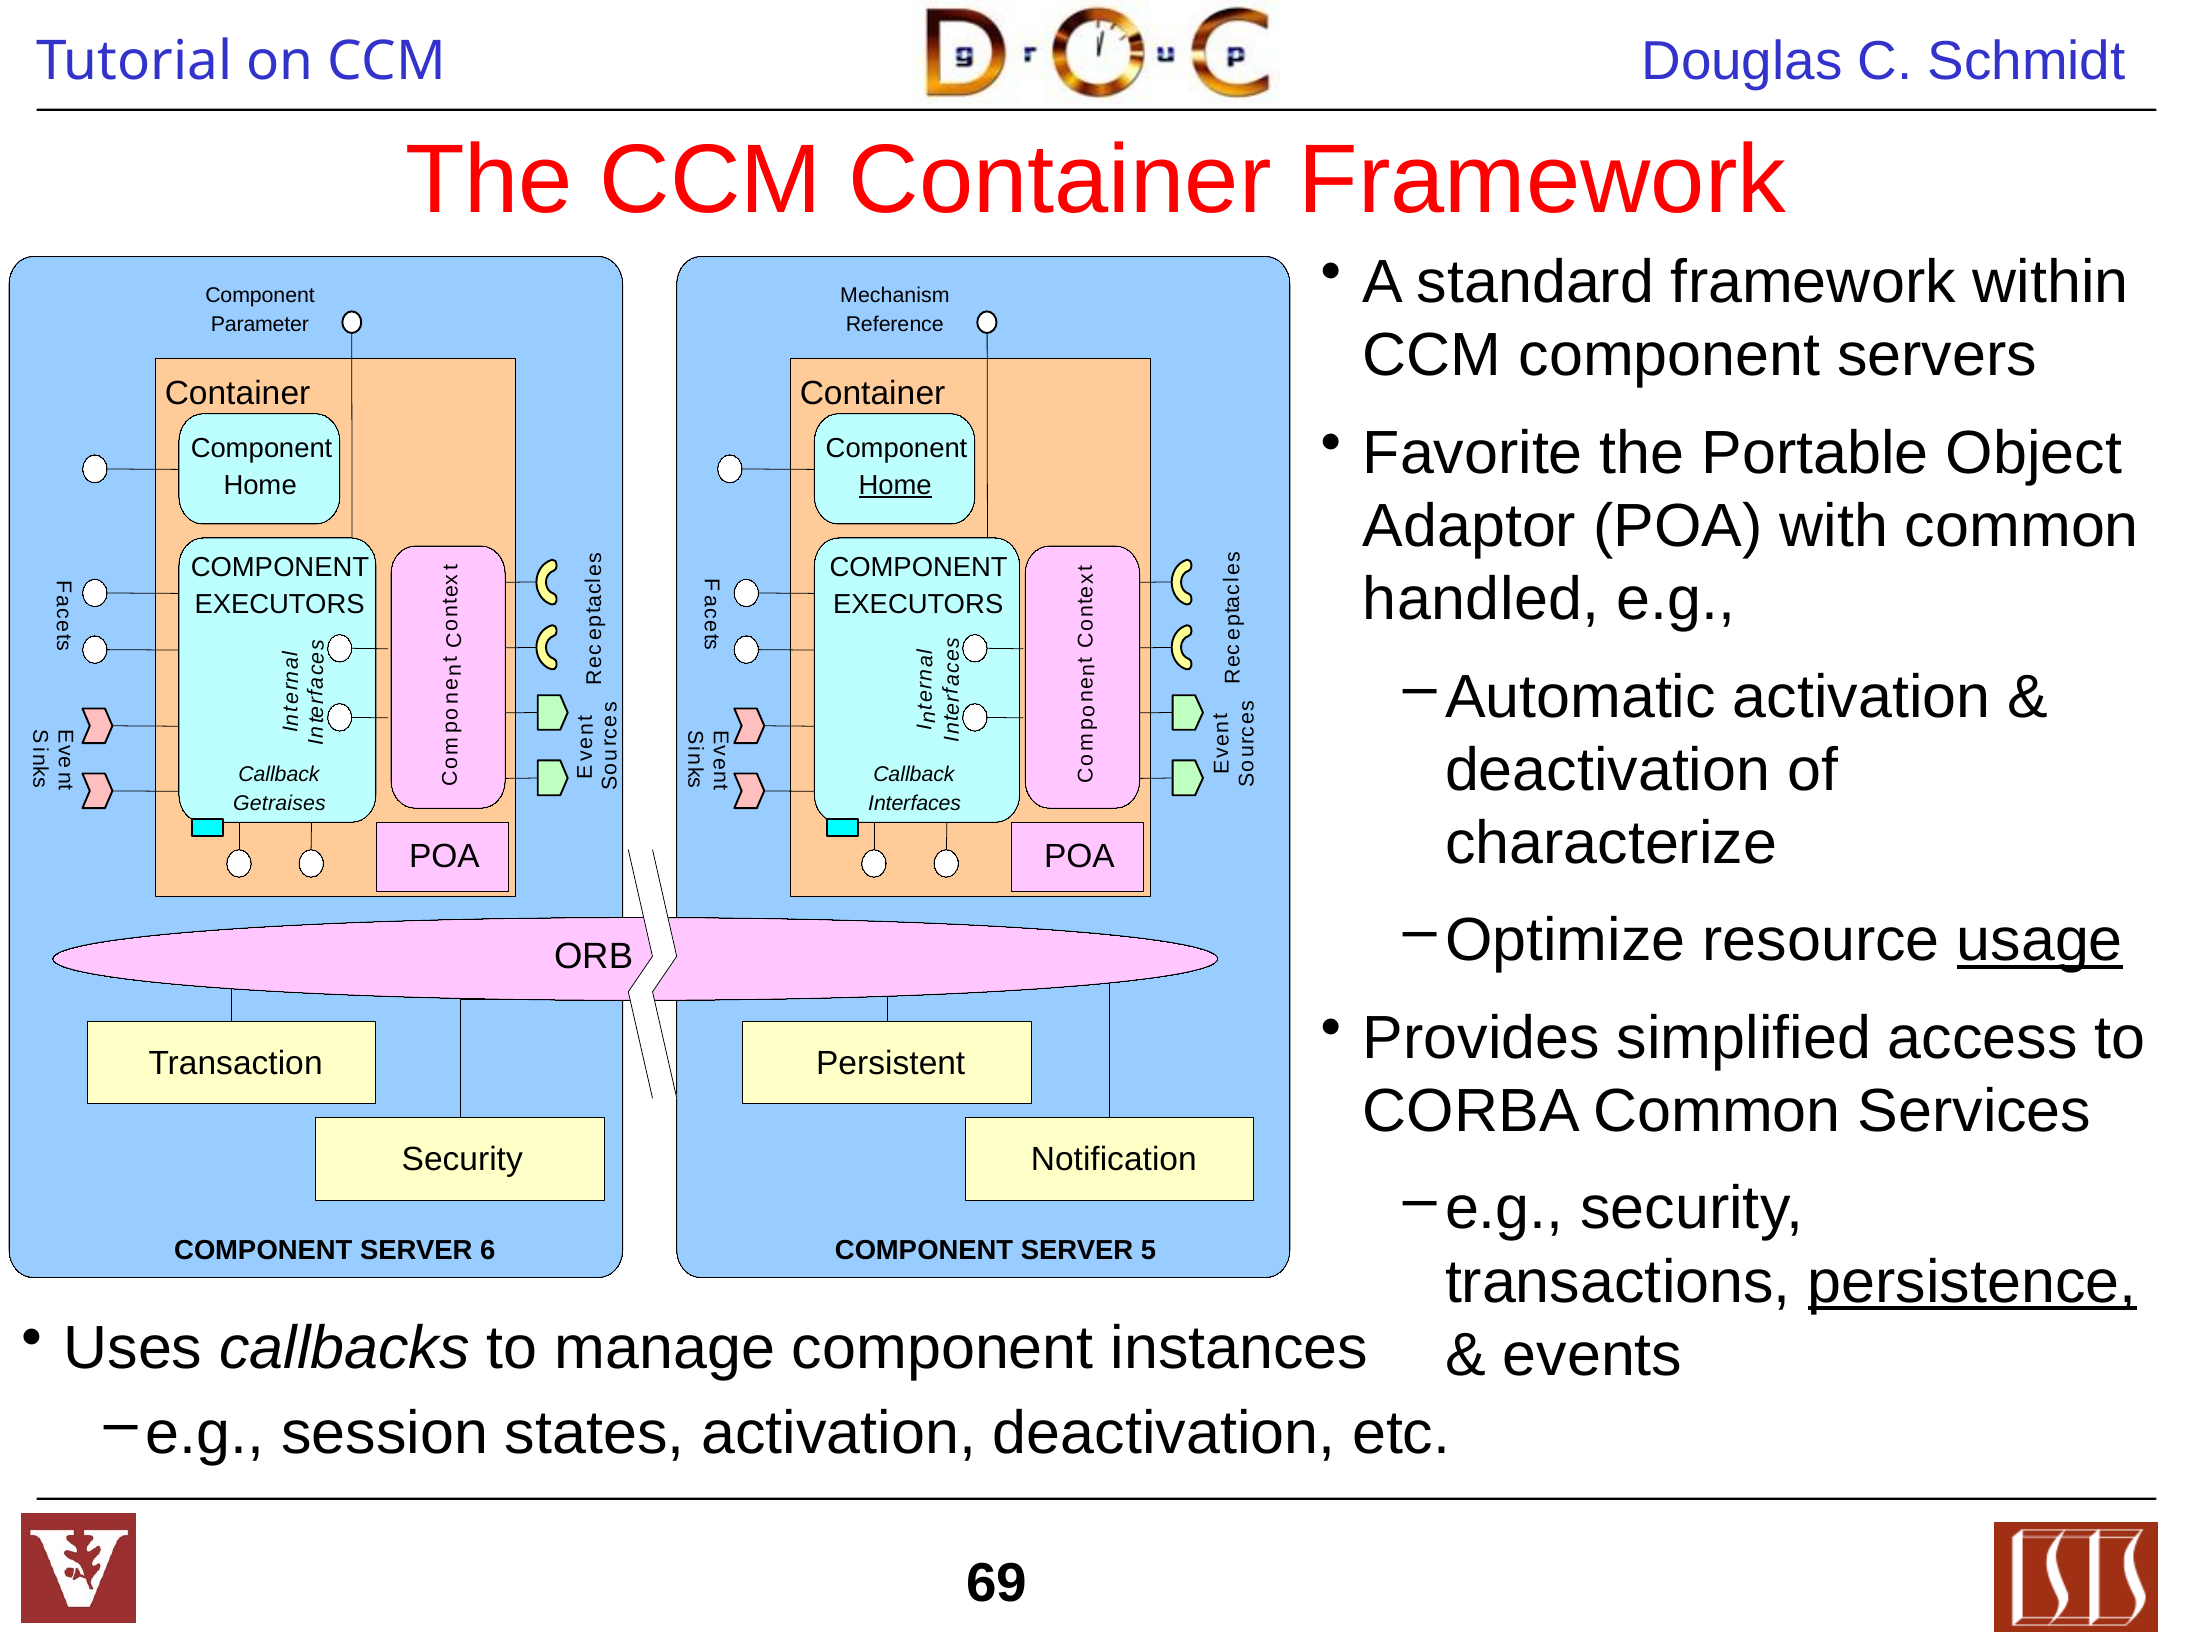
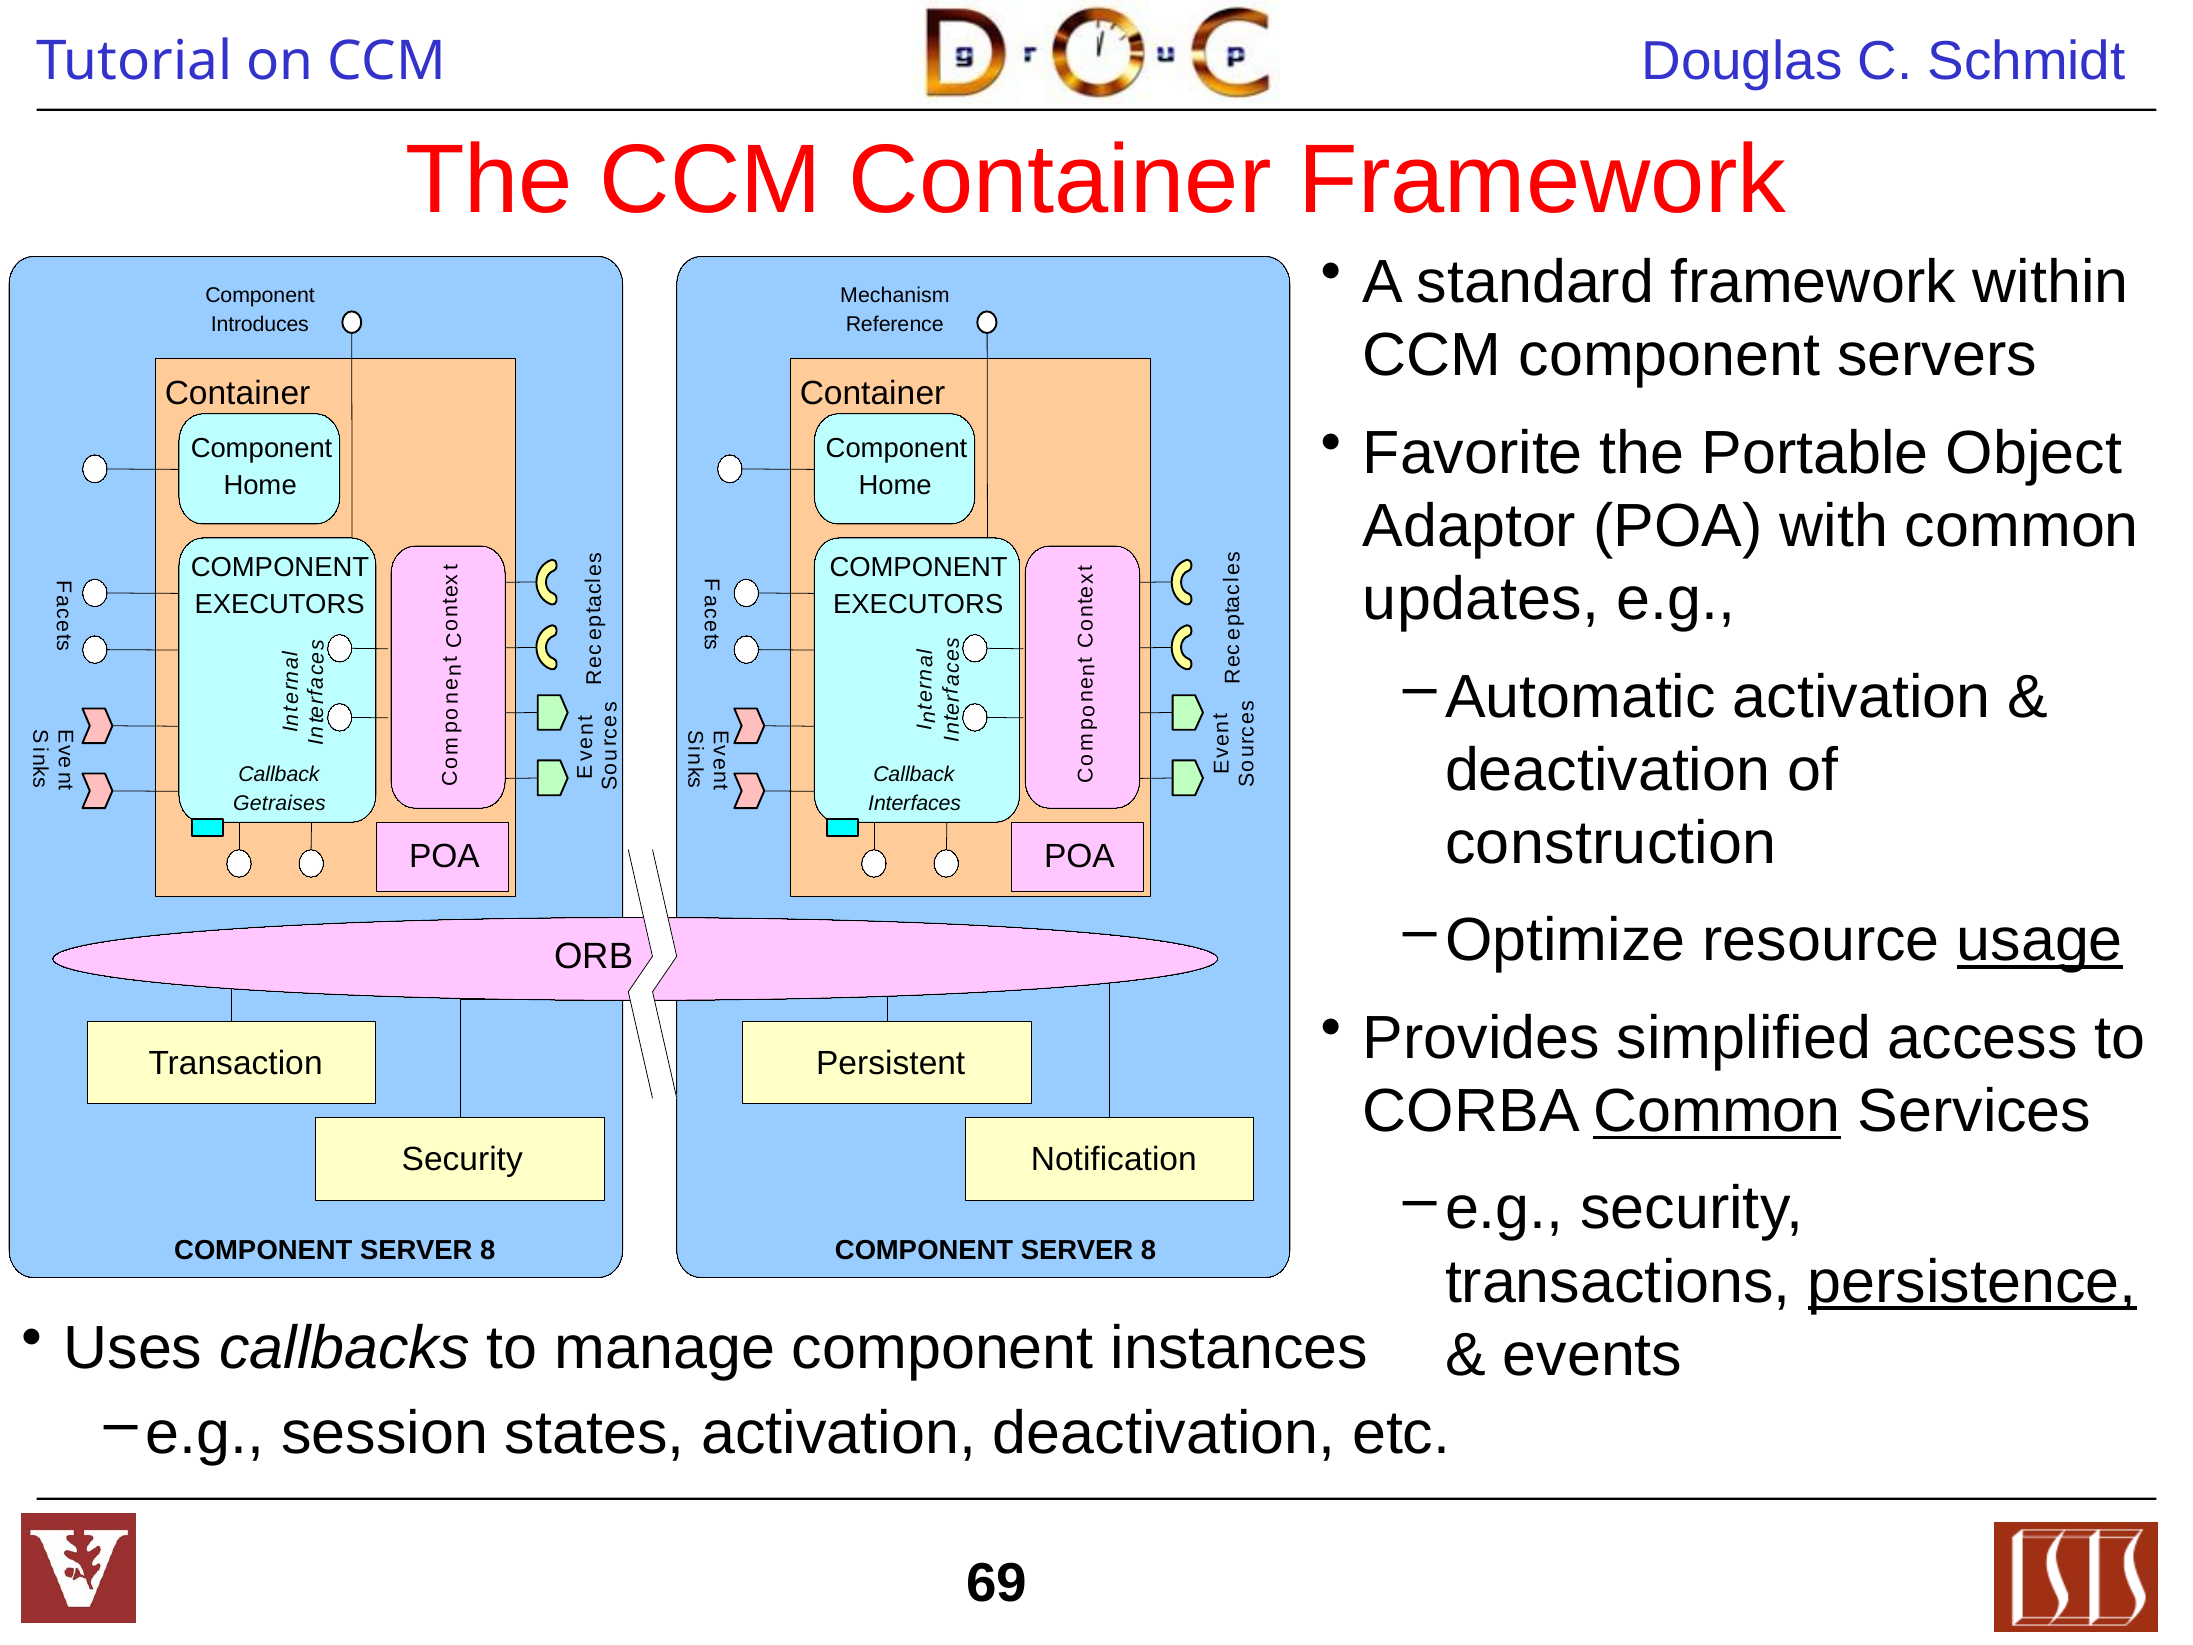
Parameter: Parameter -> Introduces (260, 325)
Home underline: present -> none (895, 485)
handled: handled -> updates (1481, 599)
characterize: characterize -> construction (1611, 843)
Common underline: none -> present (1717, 1111)
6: 6 -> 8 (488, 1250)
5: 5 -> 8 (1148, 1250)
